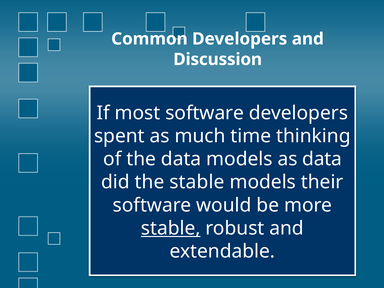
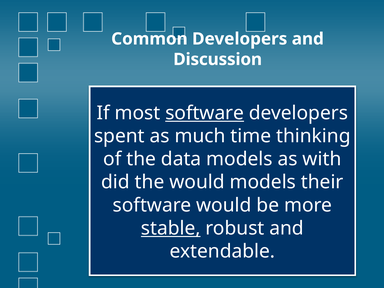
software underline: none -> present (205, 113)
as data: data -> with (322, 159)
the stable: stable -> would (197, 182)
